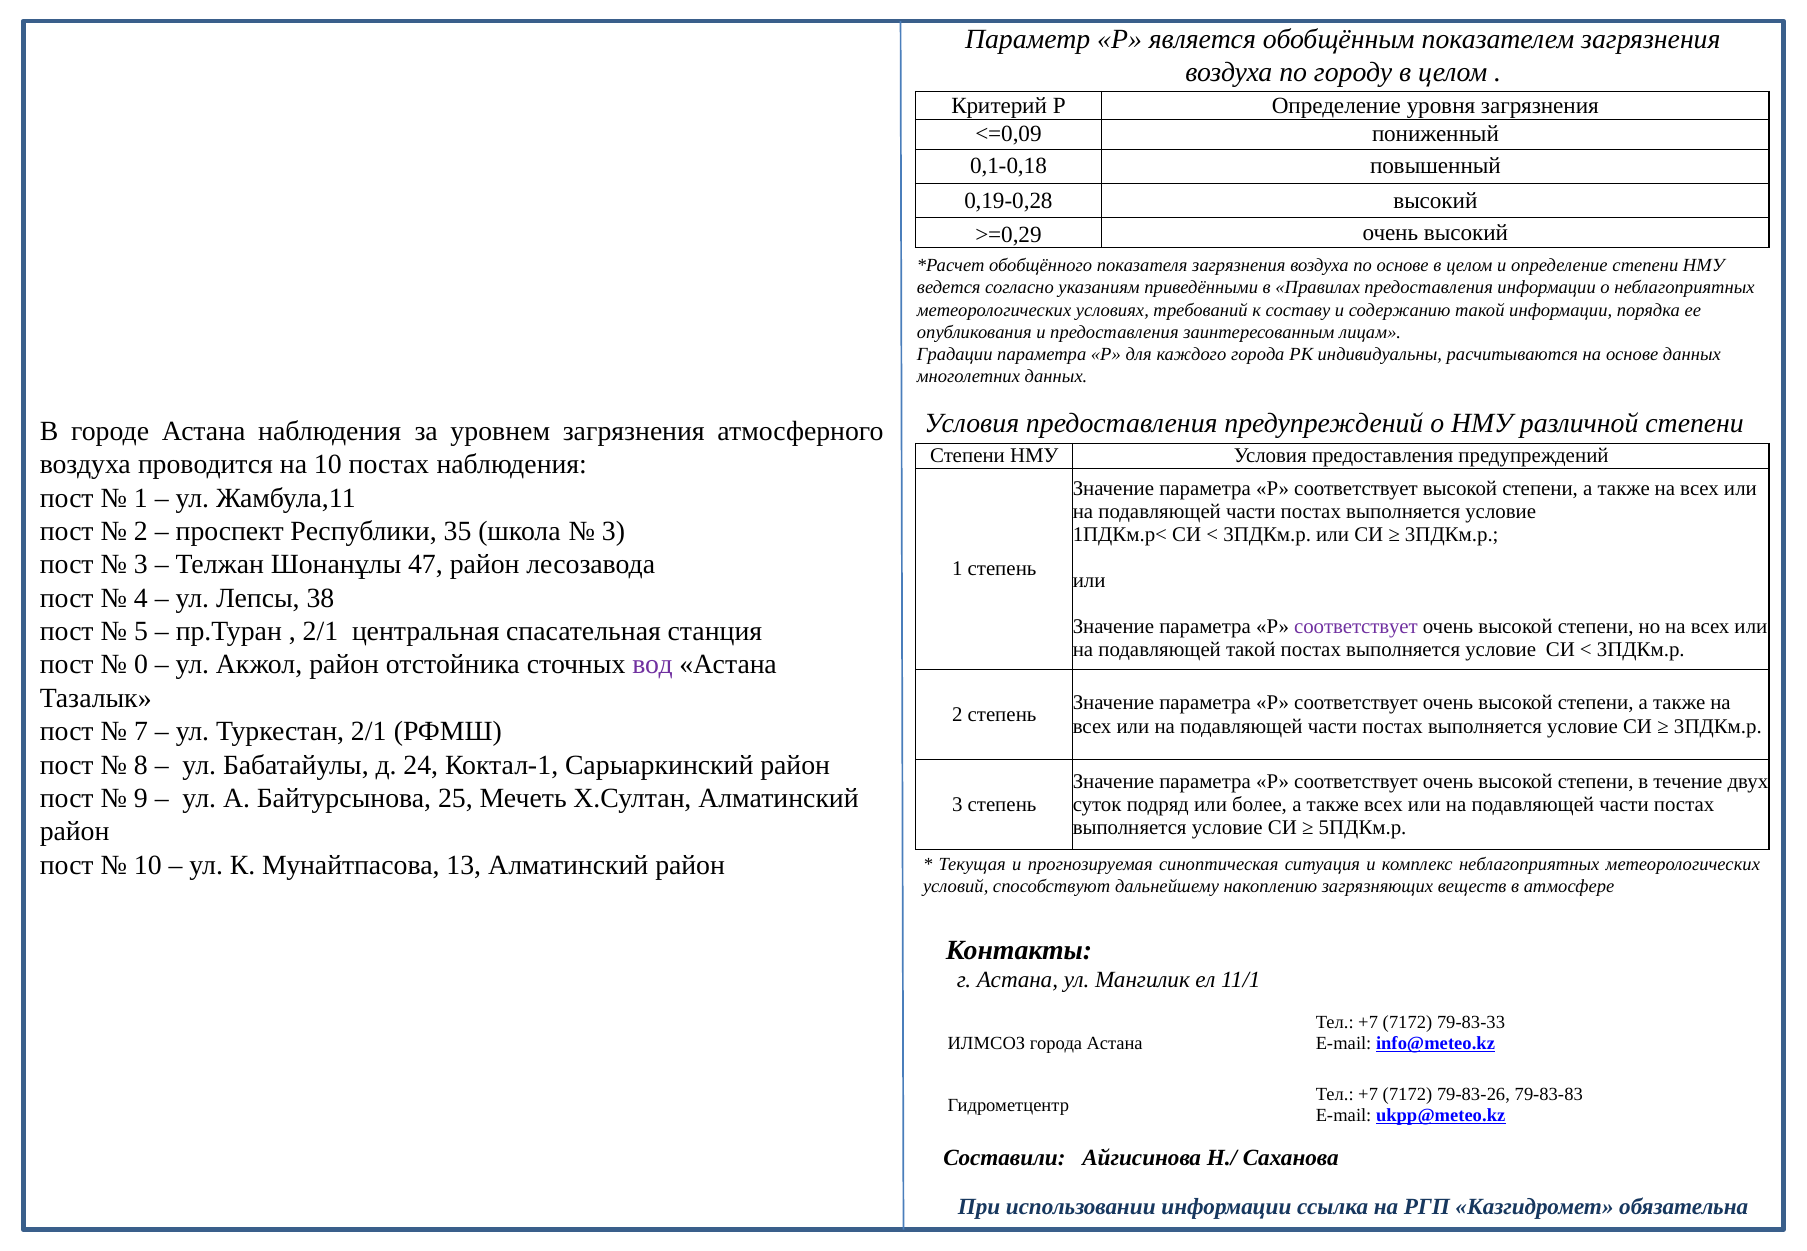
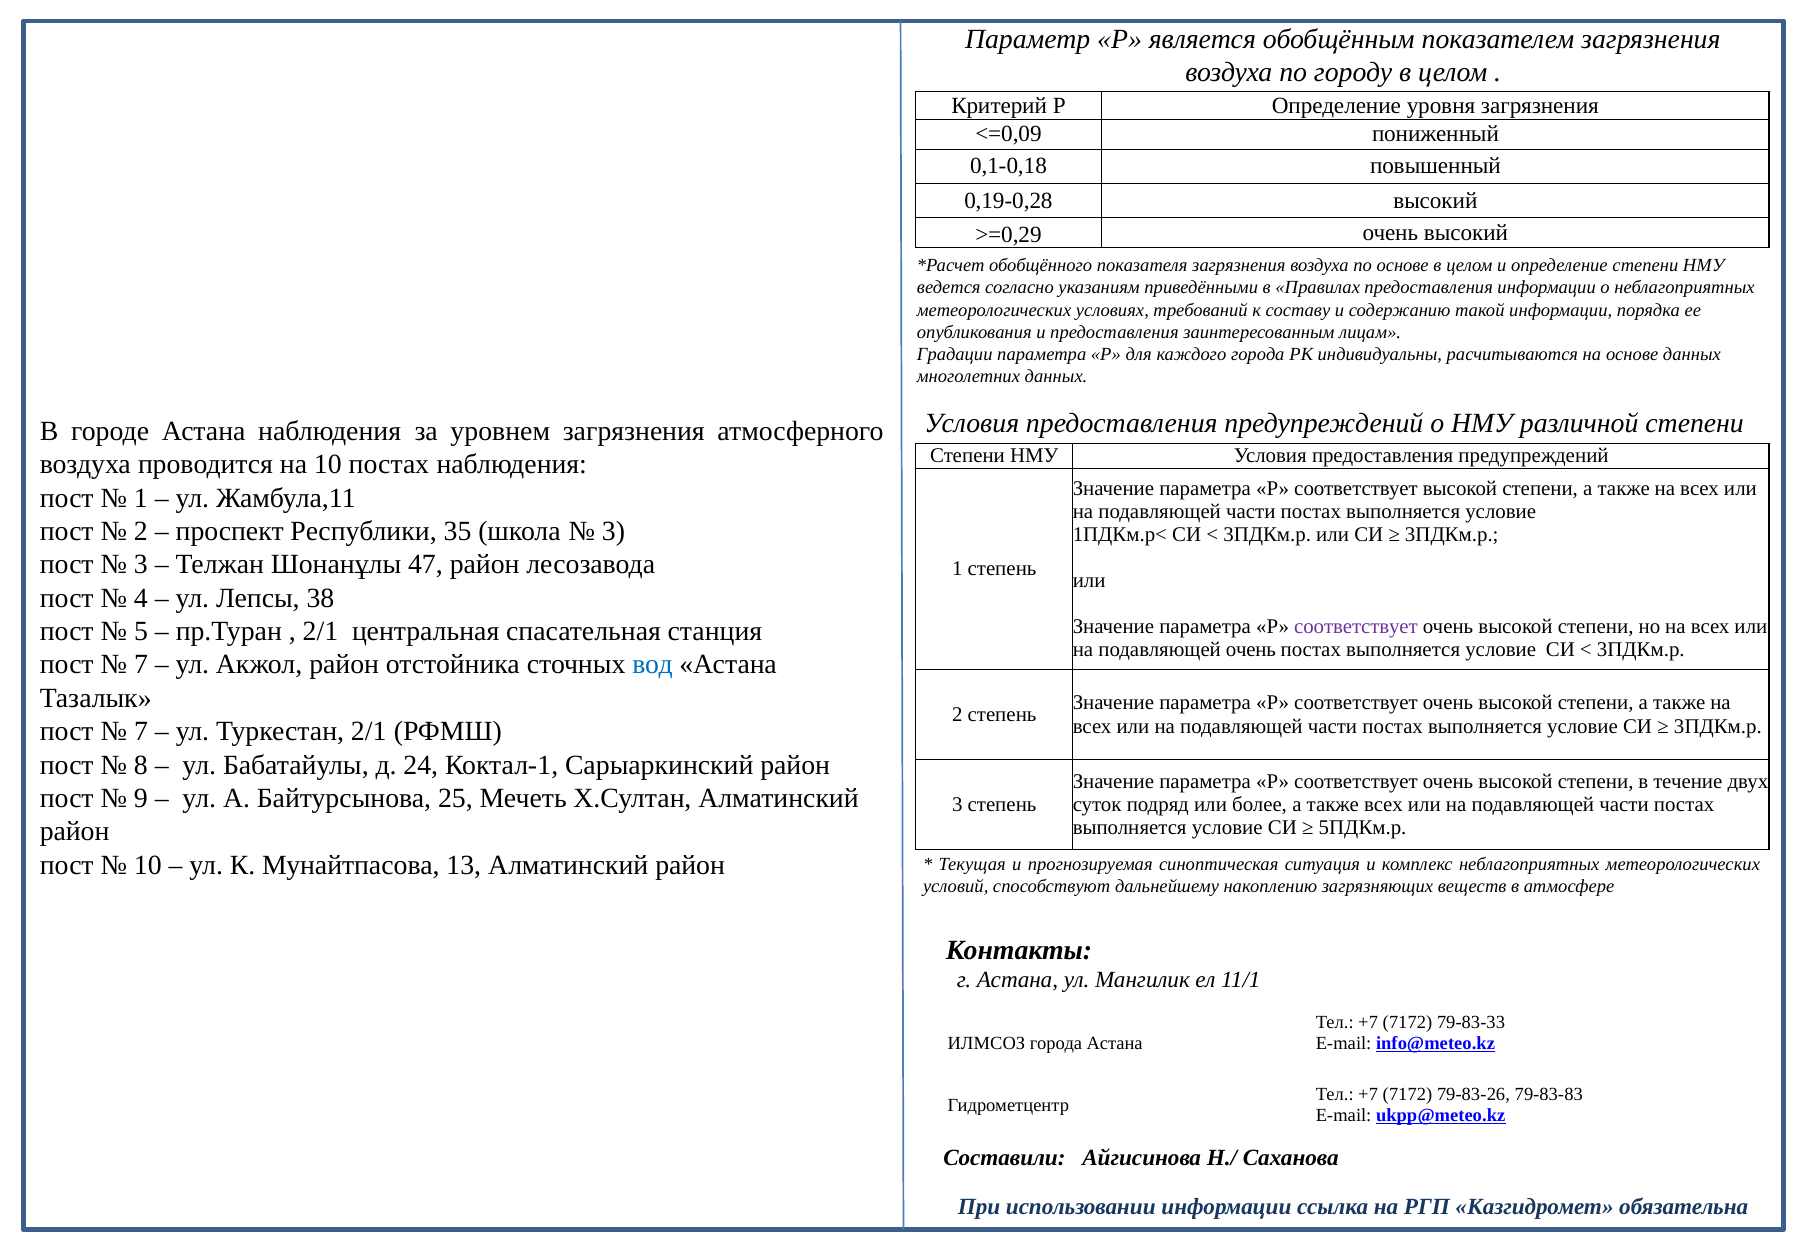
подавляющей такой: такой -> очень (1251, 650)
0: 0 -> 7 (141, 665)
вод colour: purple -> blue (653, 665)
